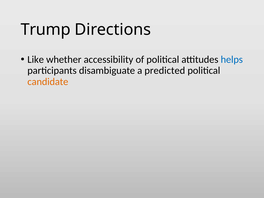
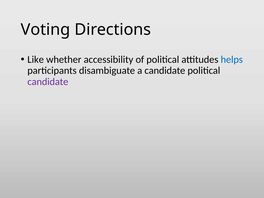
Trump: Trump -> Voting (46, 30)
a predicted: predicted -> candidate (165, 71)
candidate colour: orange -> purple (48, 82)
